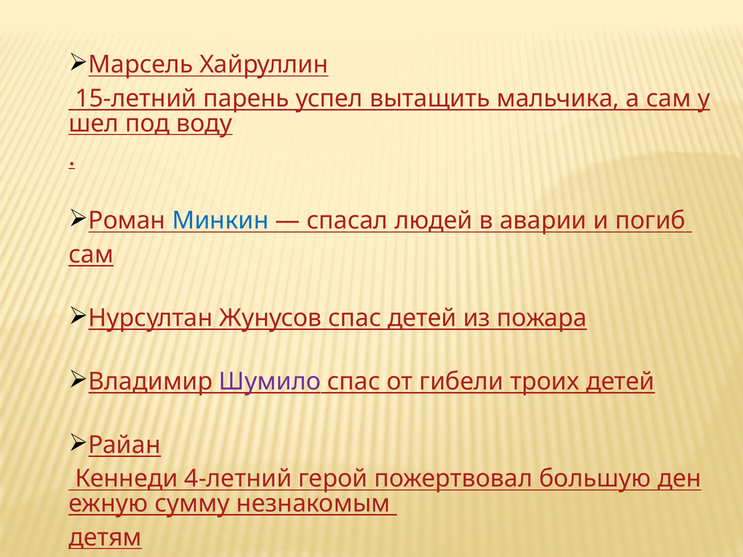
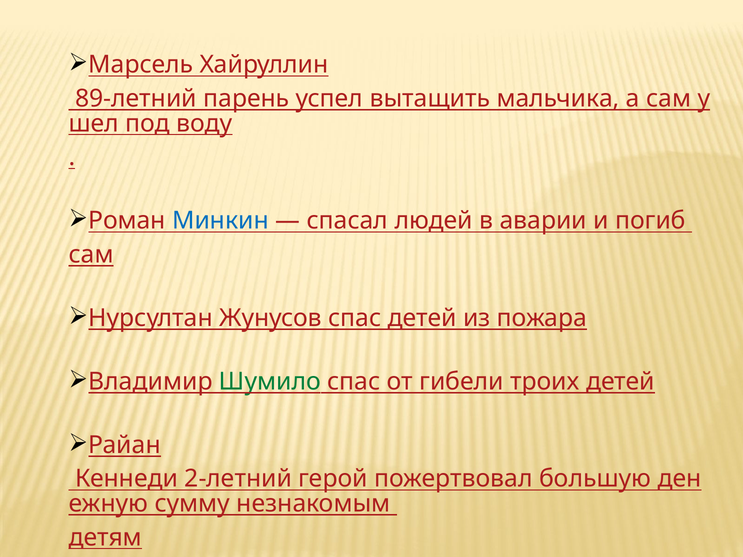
15-летний: 15-летний -> 89-летний (136, 99)
Шумило colour: purple -> green (270, 382)
4-летний: 4-летний -> 2-летний (238, 479)
